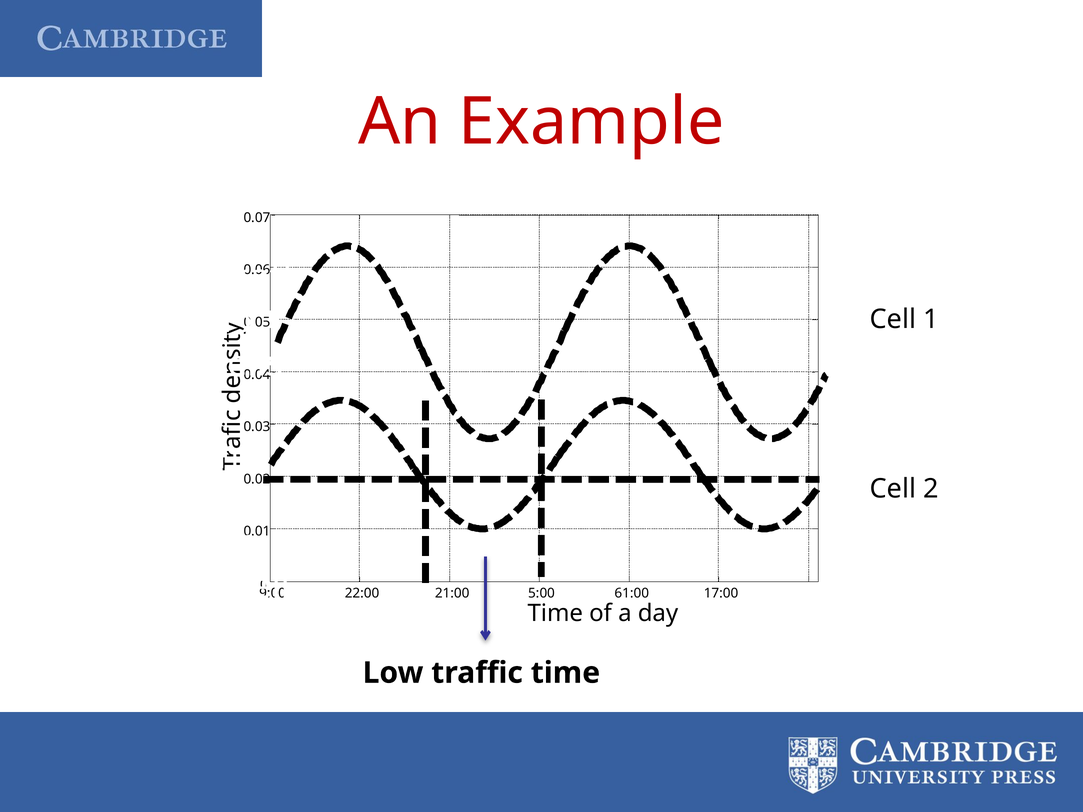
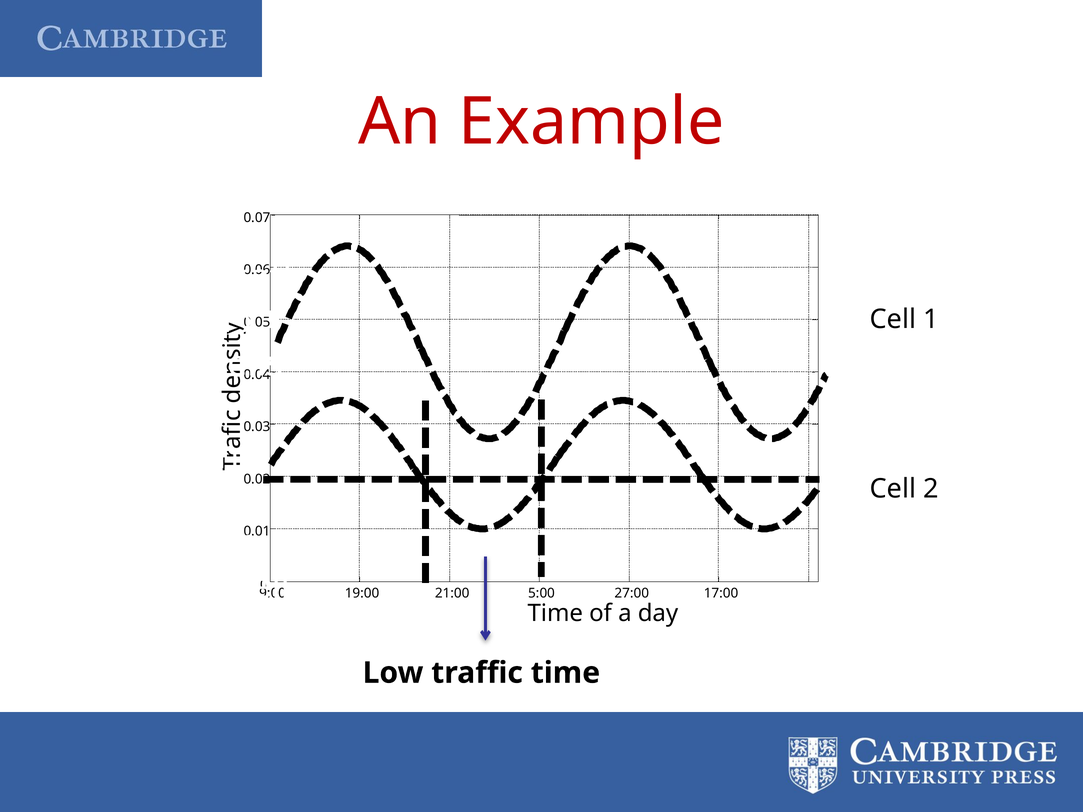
22:00: 22:00 -> 19:00 (362, 593)
61:00: 61:00 -> 27:00 (632, 593)
